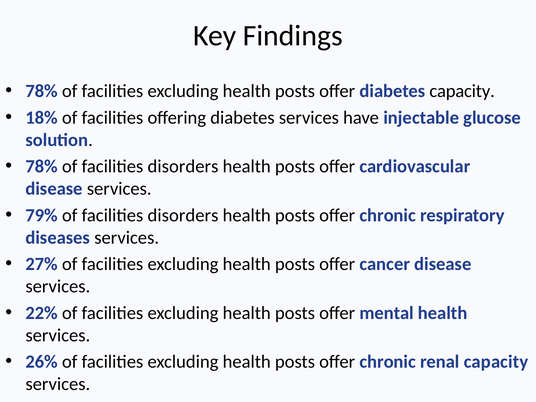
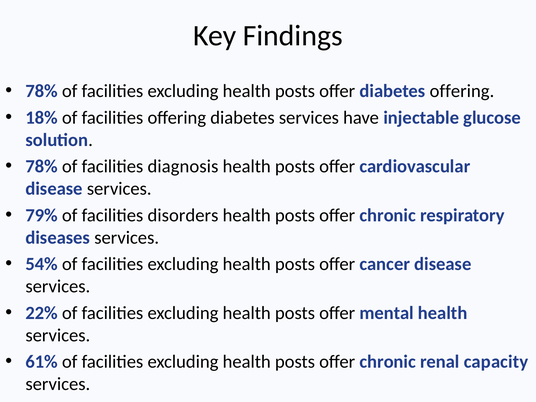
diabetes capacity: capacity -> offering (462, 91)
78% of facilities disorders: disorders -> diagnosis (183, 166)
27%: 27% -> 54% (42, 264)
26%: 26% -> 61% (42, 362)
